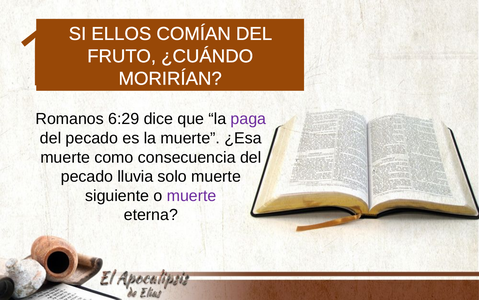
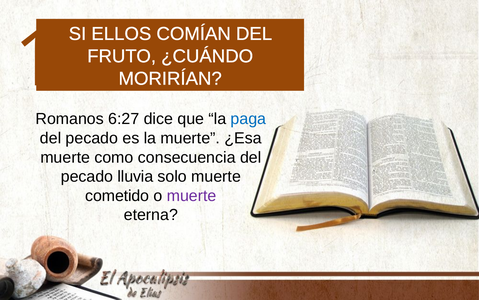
6:29: 6:29 -> 6:27 (124, 119)
paga colour: purple -> blue (248, 119)
siguiente: siguiente -> cometido (117, 195)
